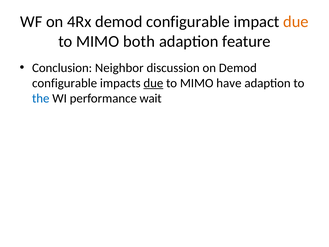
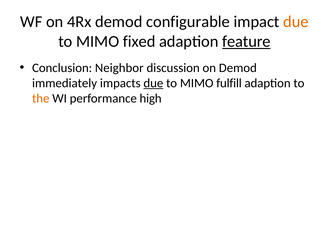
both: both -> fixed (139, 41)
feature underline: none -> present (246, 41)
configurable: configurable -> immediately (65, 83)
have: have -> fulfill (229, 83)
the colour: blue -> orange (41, 98)
wait: wait -> high (151, 98)
